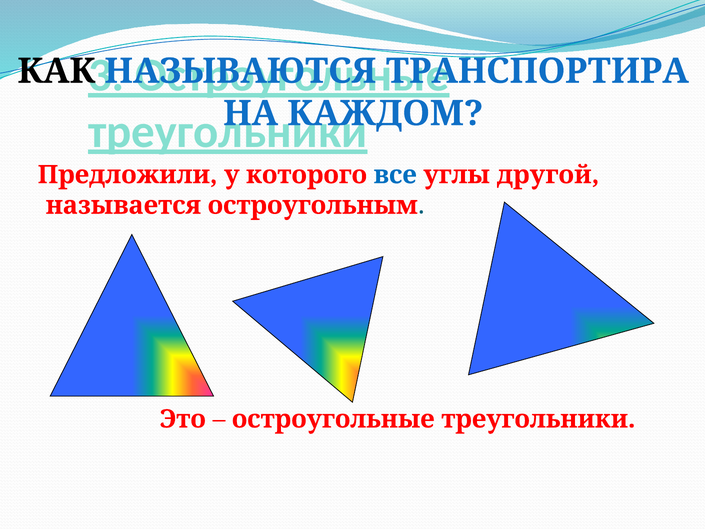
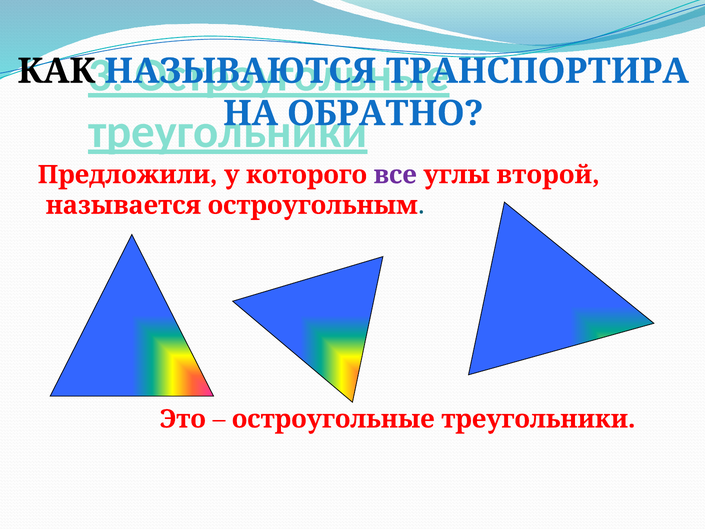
КАЖДОМ: КАЖДОМ -> ОБРАТНО (385, 113)
все colour: blue -> purple (395, 175)
другой: другой -> второй (548, 175)
